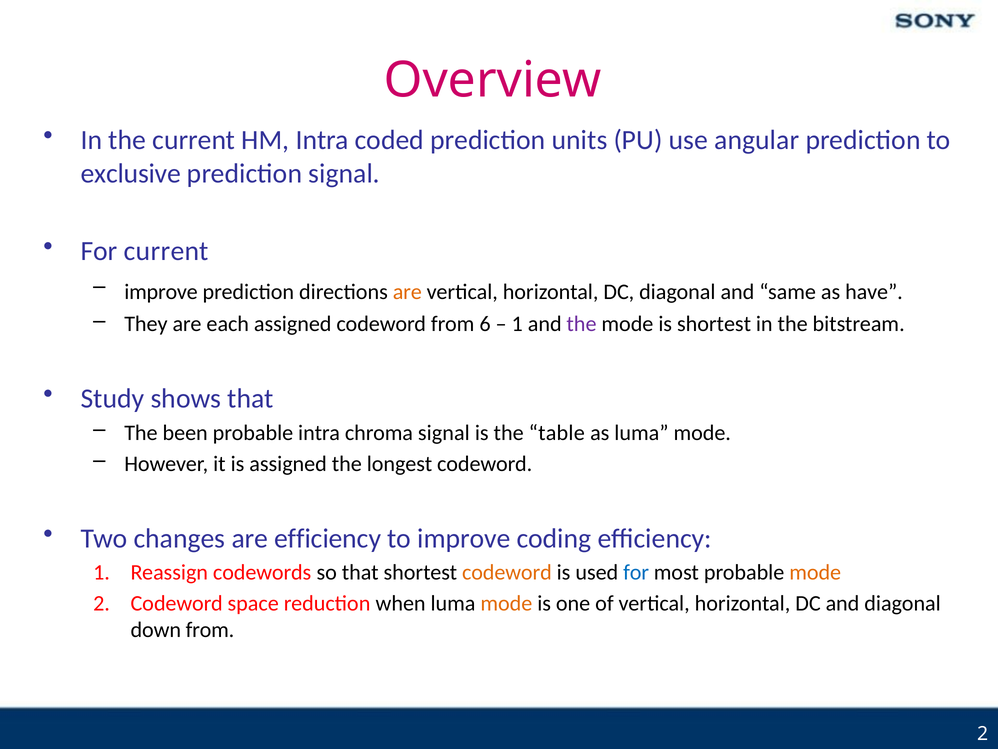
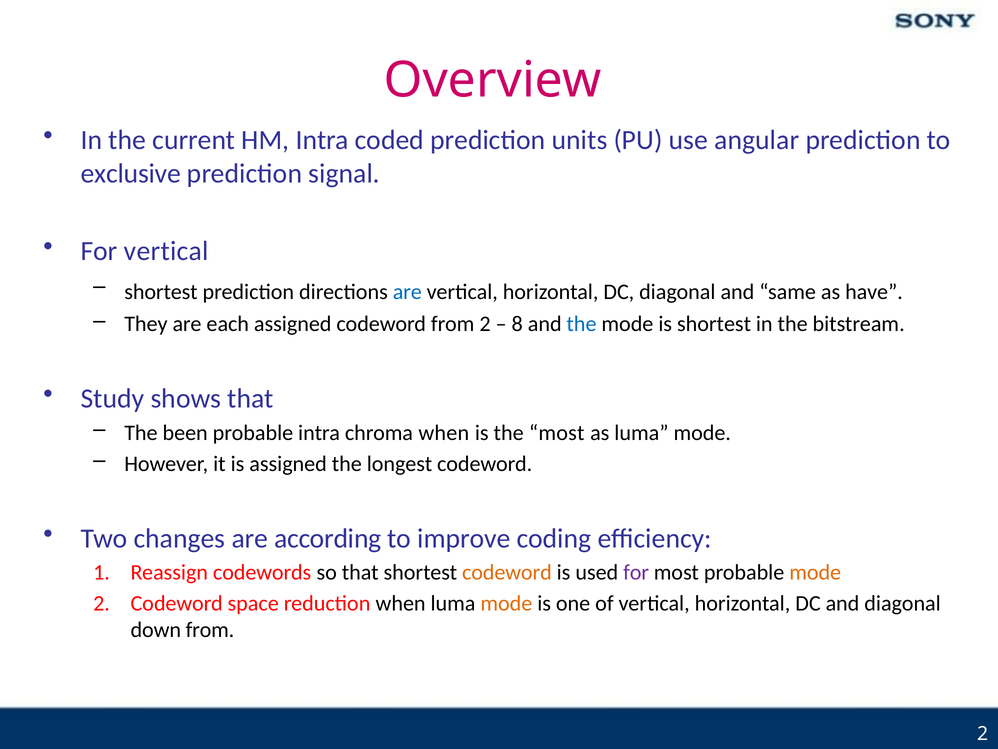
For current: current -> vertical (166, 251)
improve: improve -> shortest (161, 292)
are colour: orange -> blue (407, 292)
from 6: 6 -> 2 (485, 324)
1: 1 -> 8 (517, 324)
the colour: purple -> blue (581, 324)
chroma signal: signal -> when (444, 432)
the table: table -> most (557, 432)
are efficiency: efficiency -> according (328, 538)
for colour: blue -> purple (636, 572)
